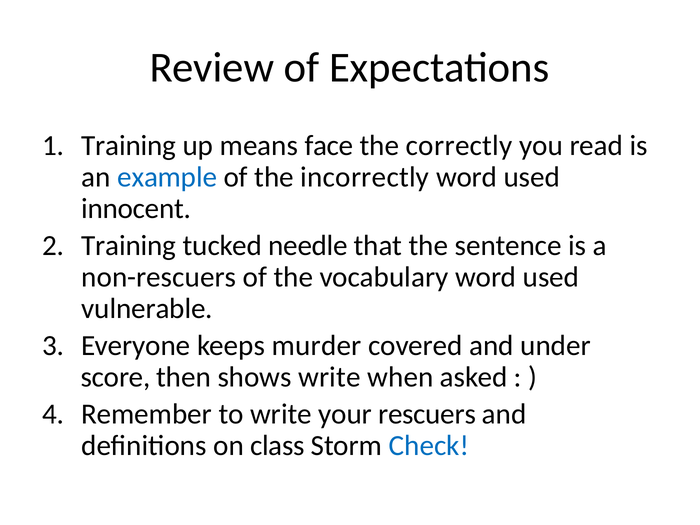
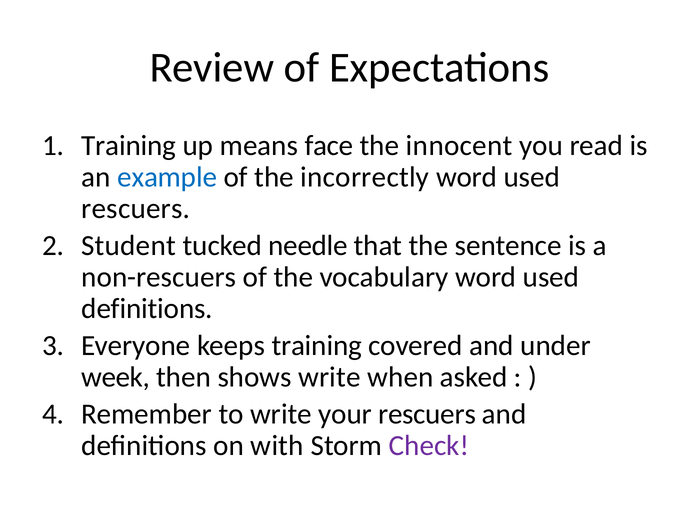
correctly: correctly -> innocent (459, 146)
innocent: innocent -> rescuers (136, 209)
Training: Training -> Student (129, 246)
vulnerable: vulnerable -> definitions (147, 309)
keeps murder: murder -> training (317, 346)
score: score -> week (116, 377)
class: class -> with (277, 446)
Check colour: blue -> purple (429, 446)
